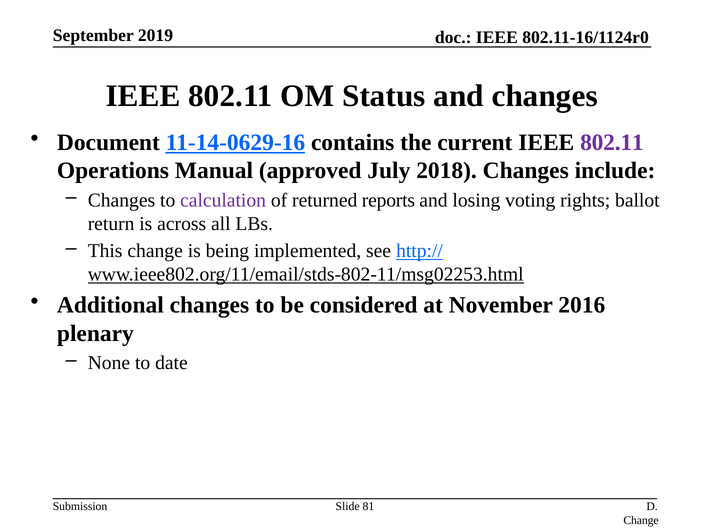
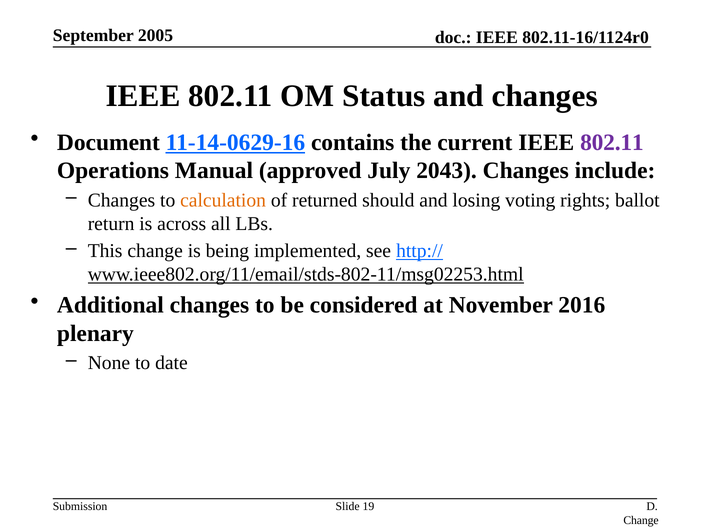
2019: 2019 -> 2005 (155, 35)
2018: 2018 -> 2043 (447, 171)
calculation colour: purple -> orange (223, 200)
reports: reports -> should (388, 200)
81: 81 -> 19 (368, 506)
